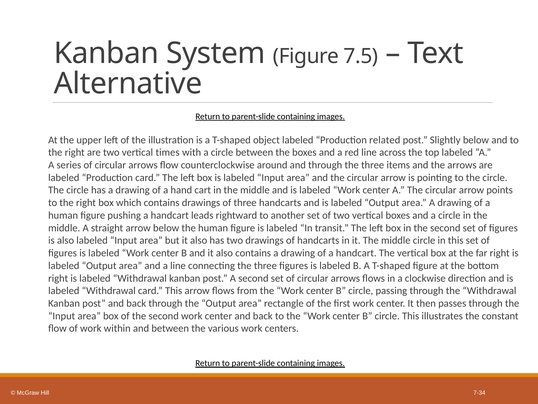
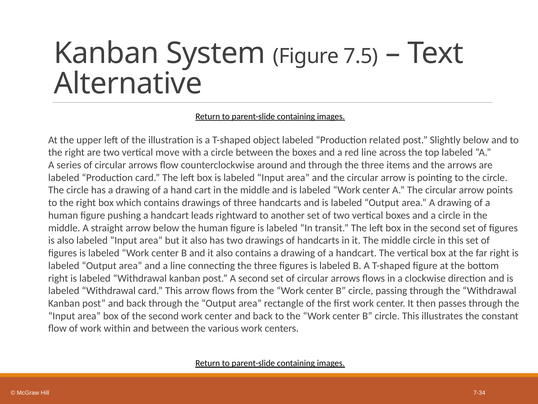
times: times -> move (168, 152)
